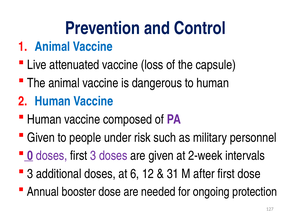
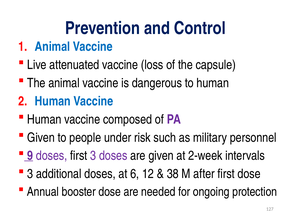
0: 0 -> 9 (30, 155)
31: 31 -> 38 (173, 173)
